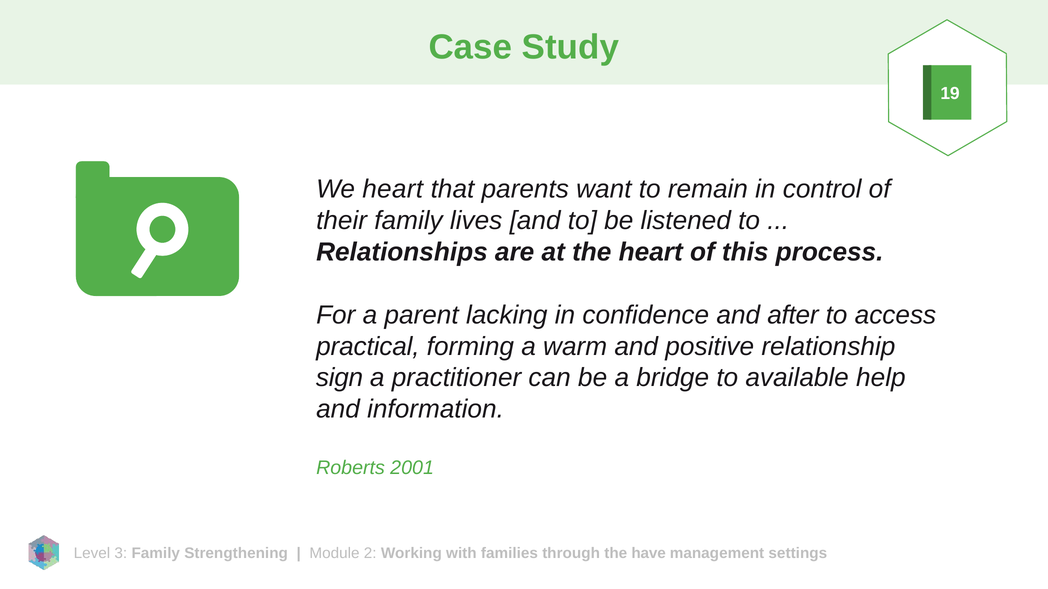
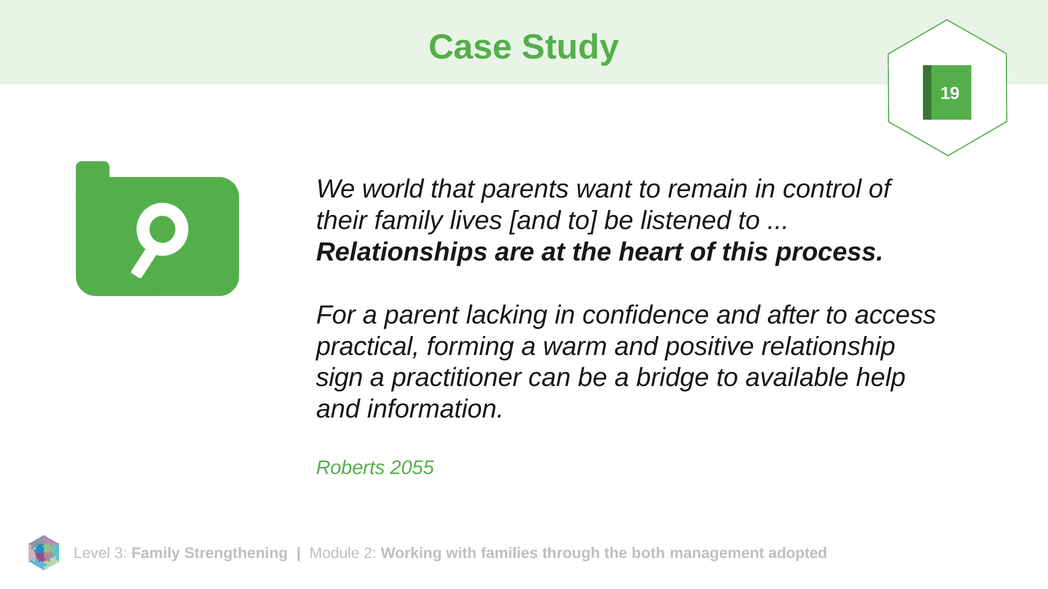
We heart: heart -> world (393, 189)
2001: 2001 -> 2055 (412, 468)
have: have -> both (648, 554)
settings: settings -> adopted (798, 554)
